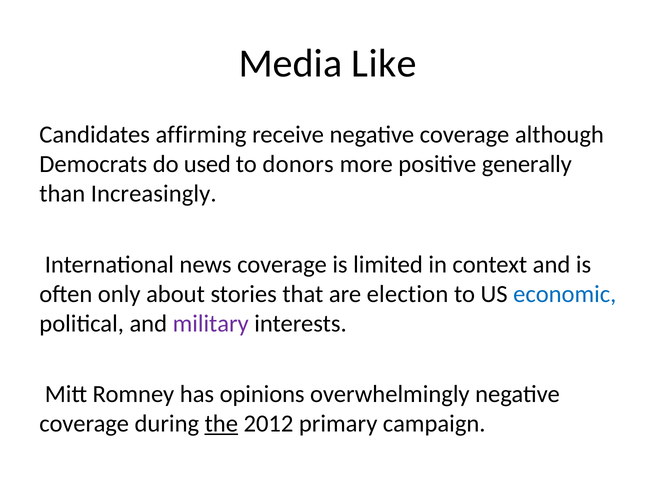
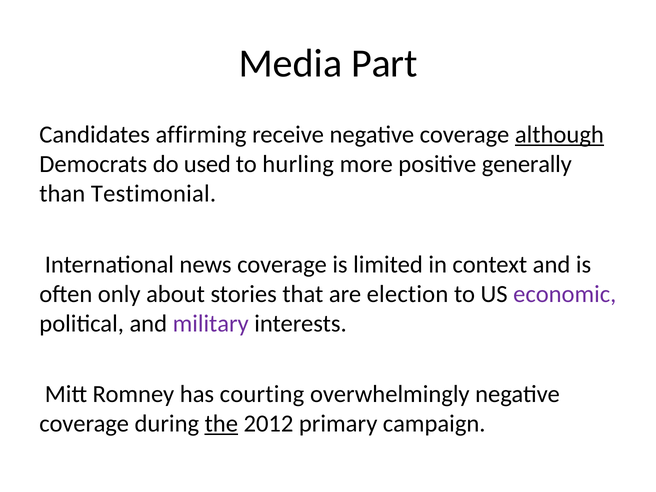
Like: Like -> Part (384, 64)
although underline: none -> present (559, 135)
donors: donors -> hurling (298, 164)
Increasingly: Increasingly -> Testimonial (154, 194)
economic colour: blue -> purple (565, 294)
opinions: opinions -> courting (262, 394)
